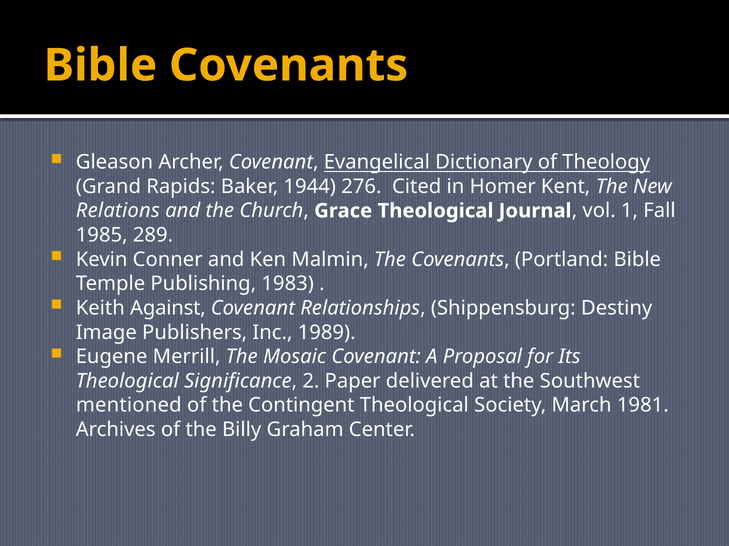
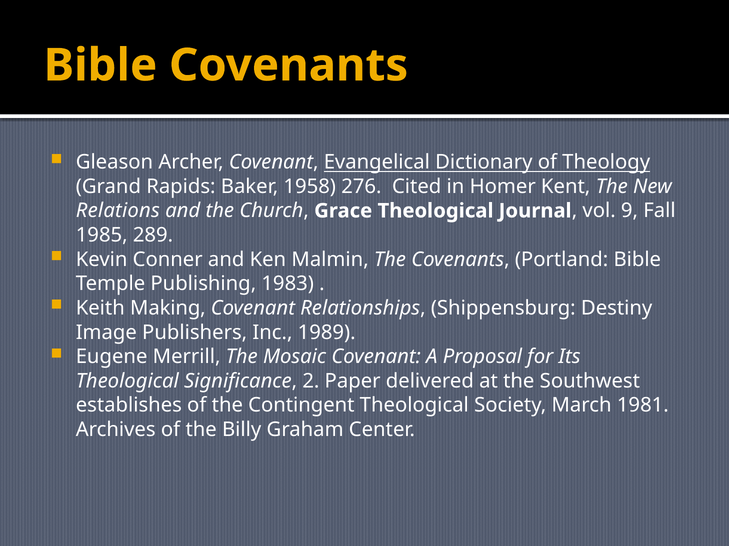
1944: 1944 -> 1958 (310, 187)
1: 1 -> 9 (629, 211)
Against: Against -> Making (168, 308)
mentioned: mentioned -> establishes (129, 406)
